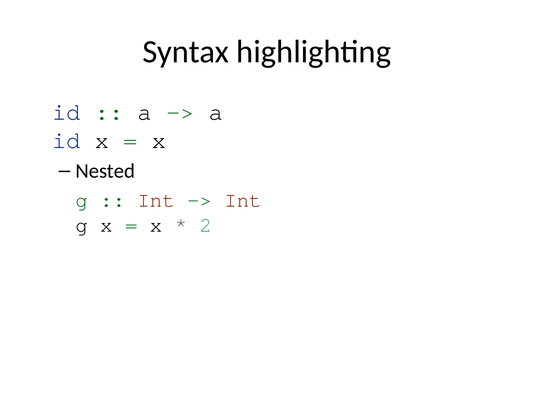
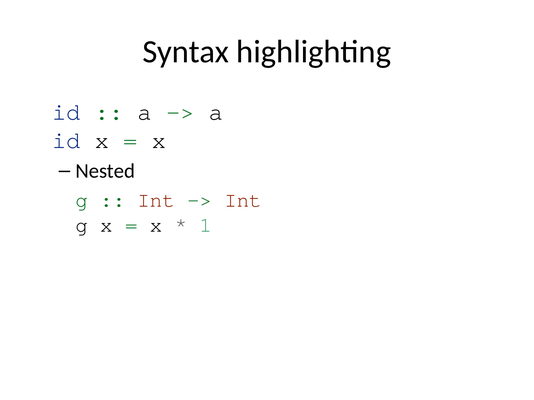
2: 2 -> 1 (206, 225)
